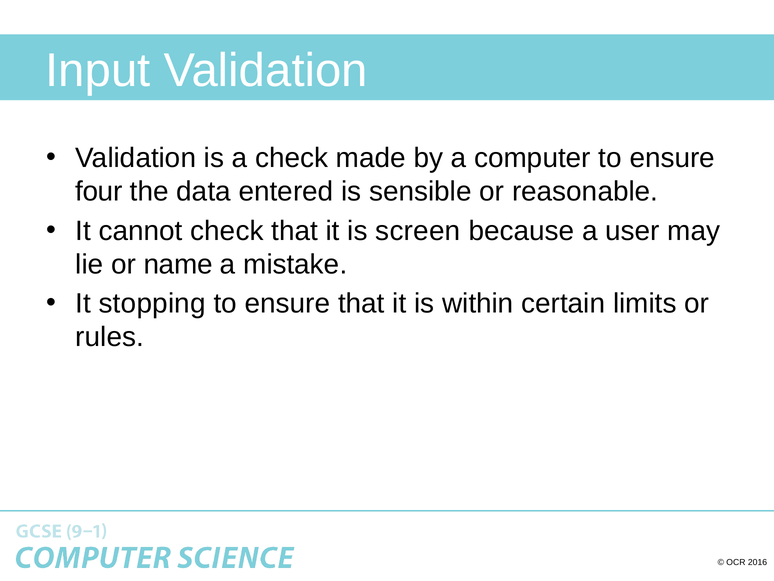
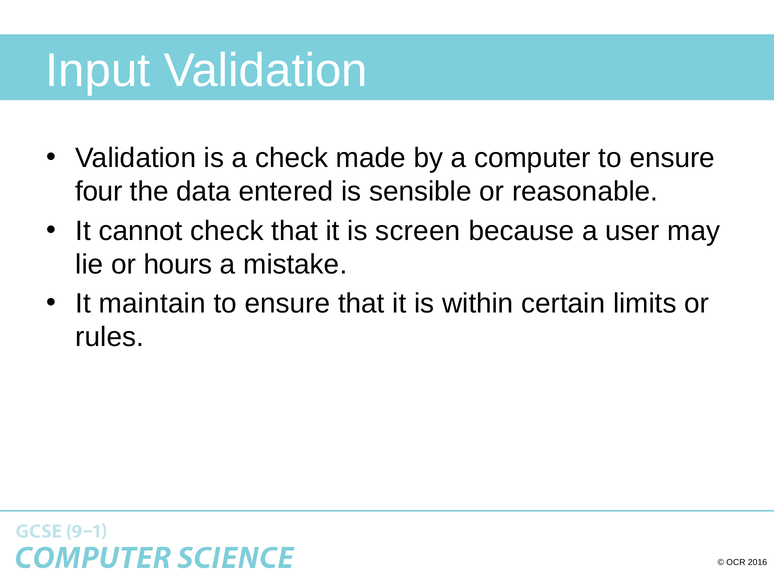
name: name -> hours (178, 264)
stopping: stopping -> maintain (152, 303)
